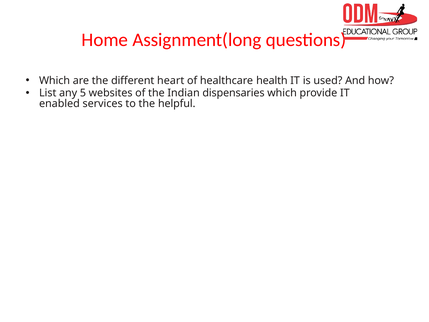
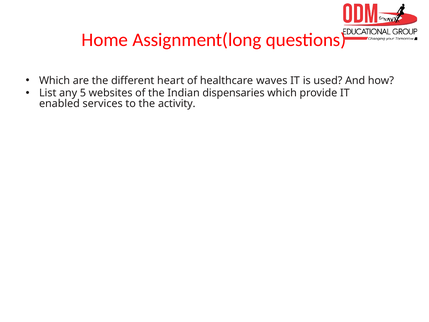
health: health -> waves (272, 80)
helpful: helpful -> activity (177, 103)
